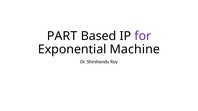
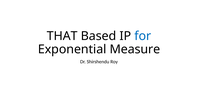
PART: PART -> THAT (62, 36)
for colour: purple -> blue (143, 36)
Machine: Machine -> Measure (135, 49)
